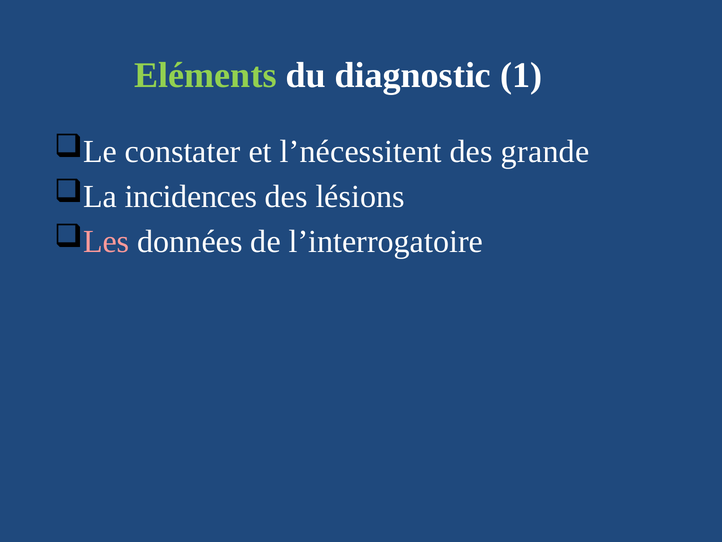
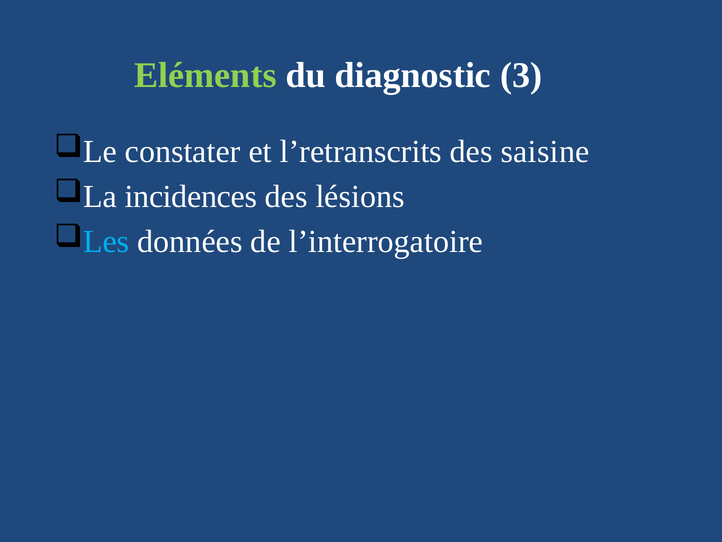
1: 1 -> 3 (521, 75)
l’nécessitent: l’nécessitent -> l’retranscrits (361, 151)
grande: grande -> saisine (545, 151)
Les colour: pink -> light blue (106, 241)
